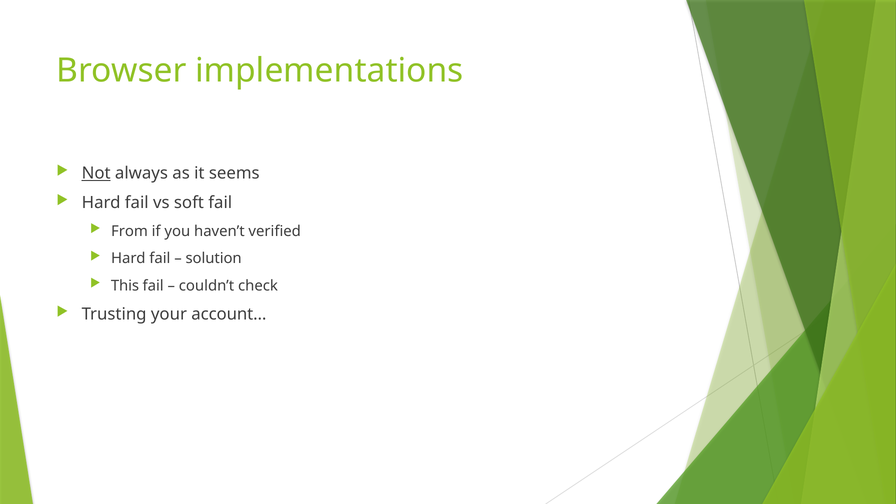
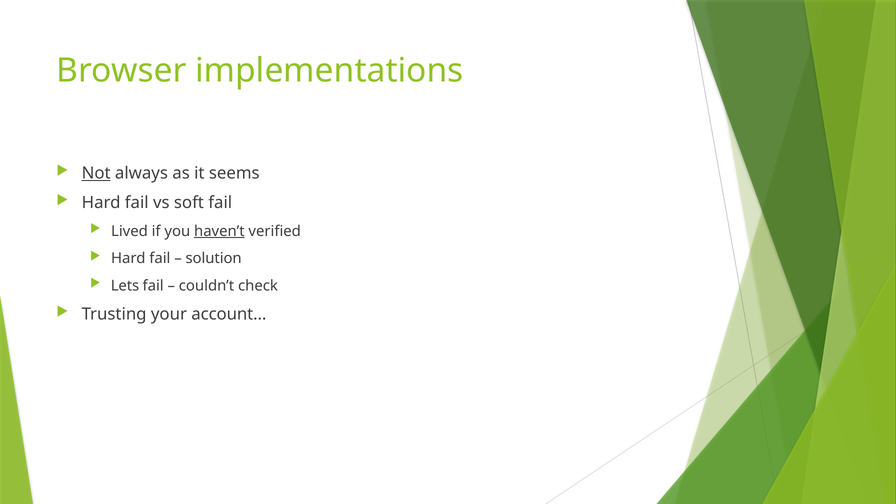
From: From -> Lived (129, 231)
haven’t underline: none -> present (219, 231)
This: This -> Lets (125, 286)
